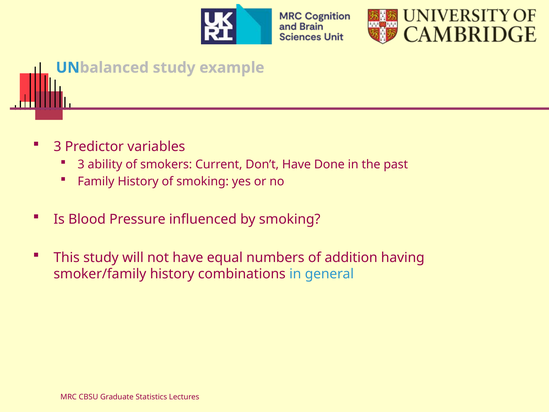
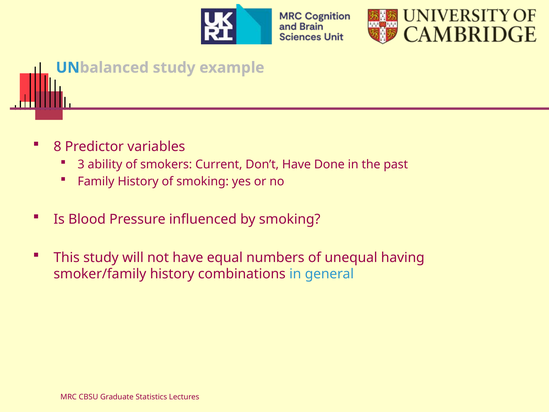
3: 3 -> 8 (57, 146)
addition: addition -> unequal (351, 257)
